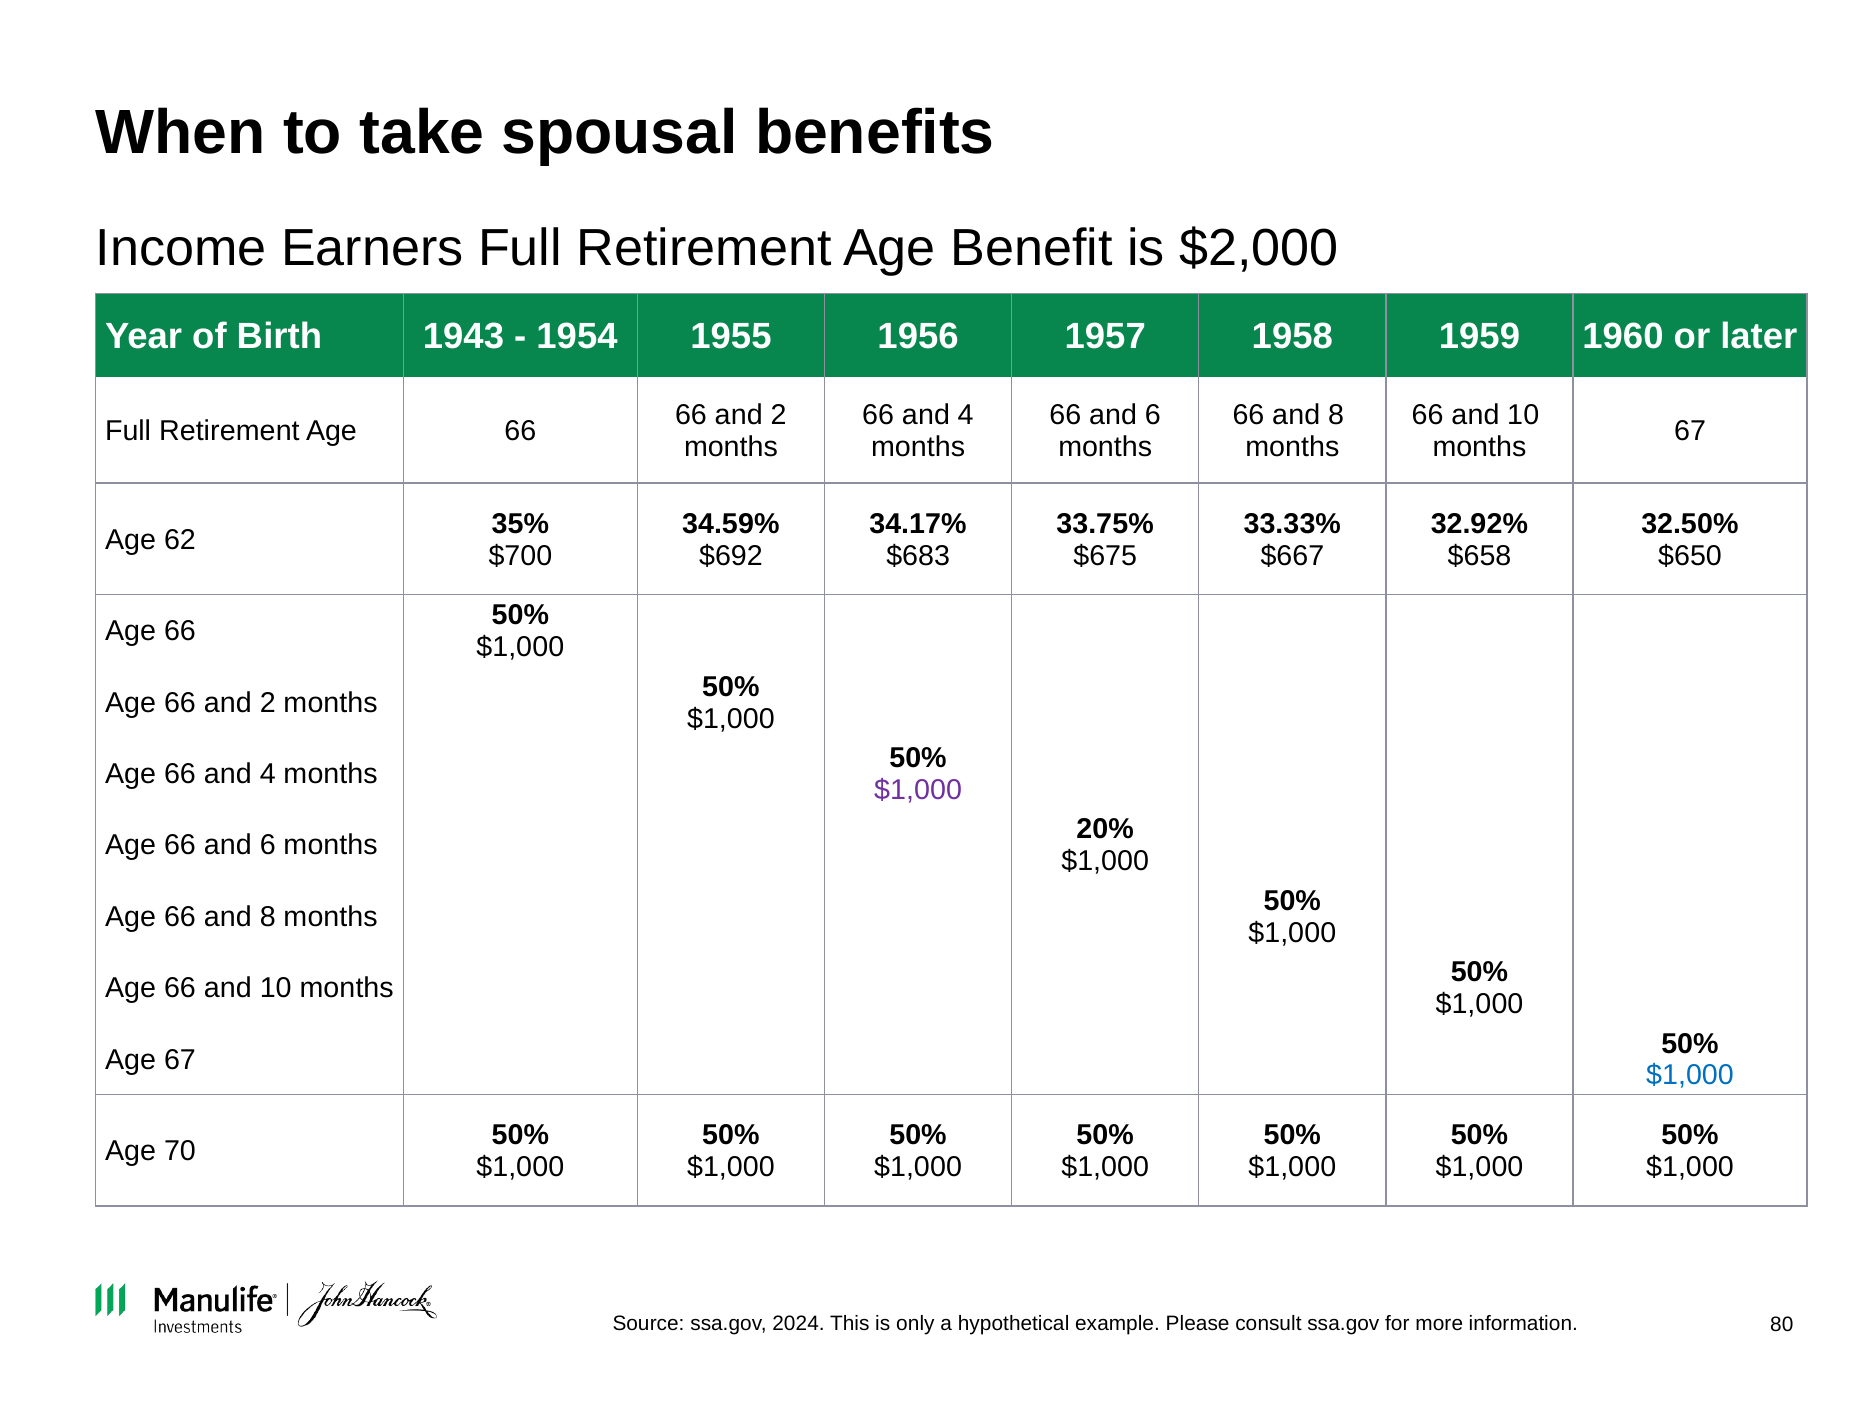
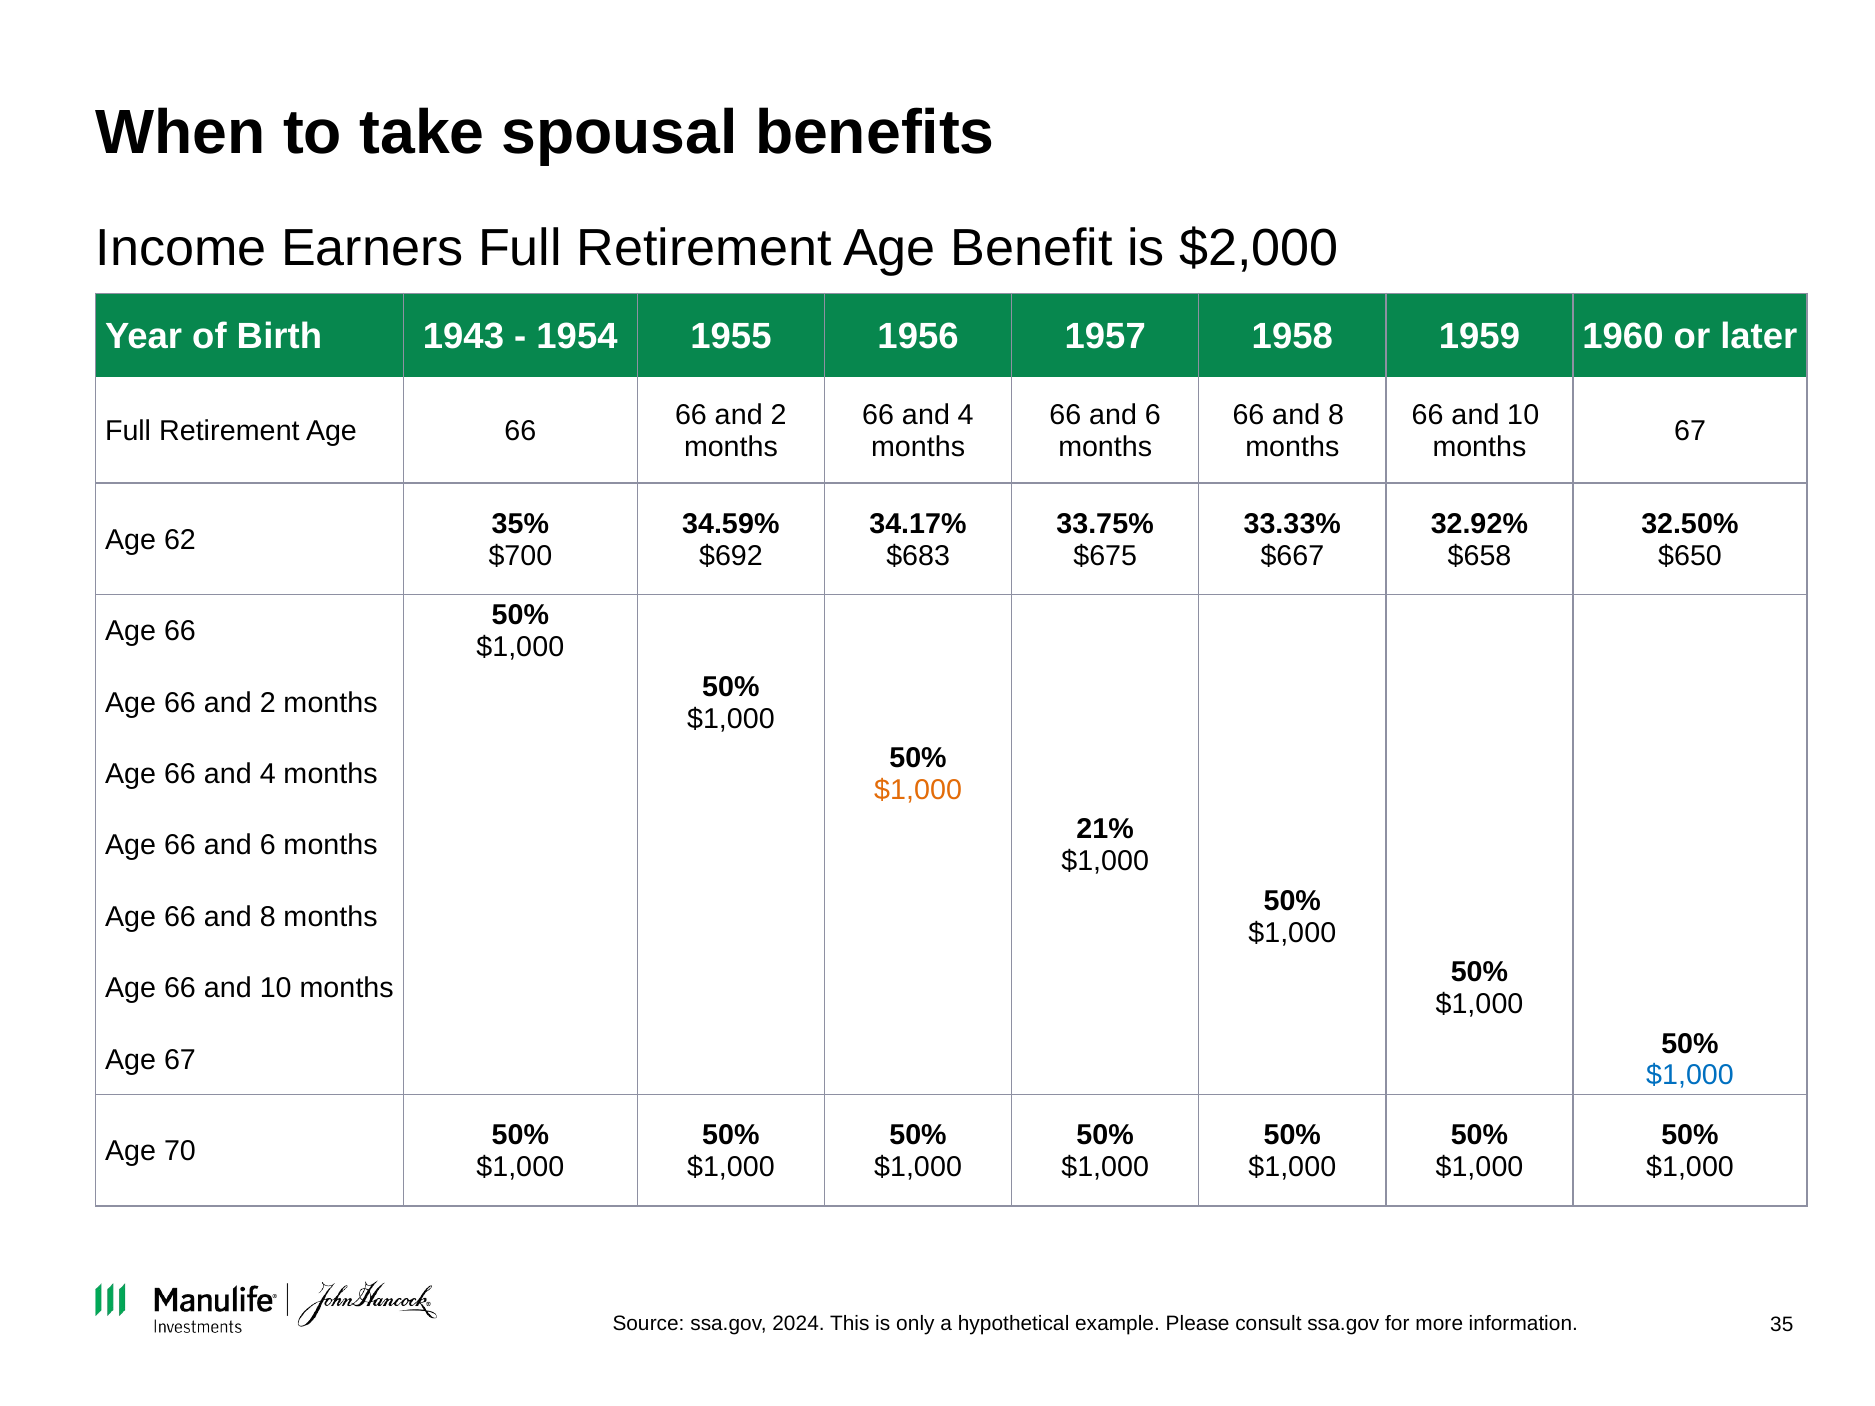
$1,000 colour: purple -> orange (918, 790)
20%: 20% -> 21% (1105, 830)
80: 80 -> 35 (1782, 1325)
